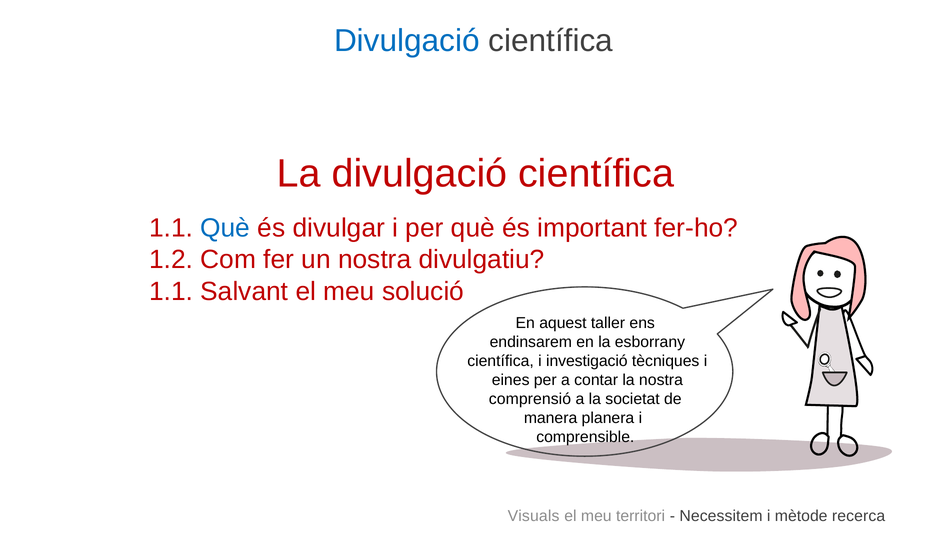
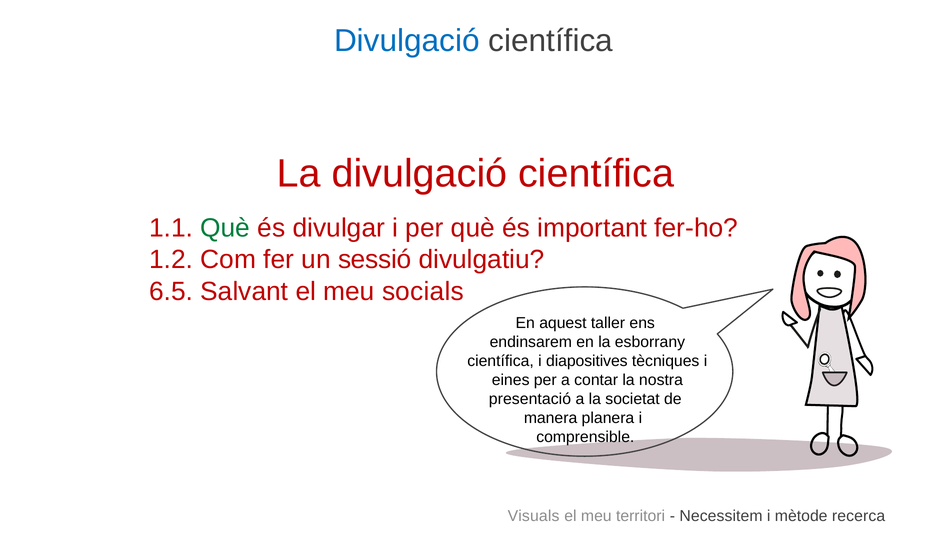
Què colour: blue -> green (225, 228)
un nostra: nostra -> sessió (375, 259)
1.1: 1.1 -> 6.5 (171, 291)
solució: solució -> socials (423, 291)
investigació: investigació -> diapositives (587, 360)
comprensió: comprensió -> presentació (530, 398)
